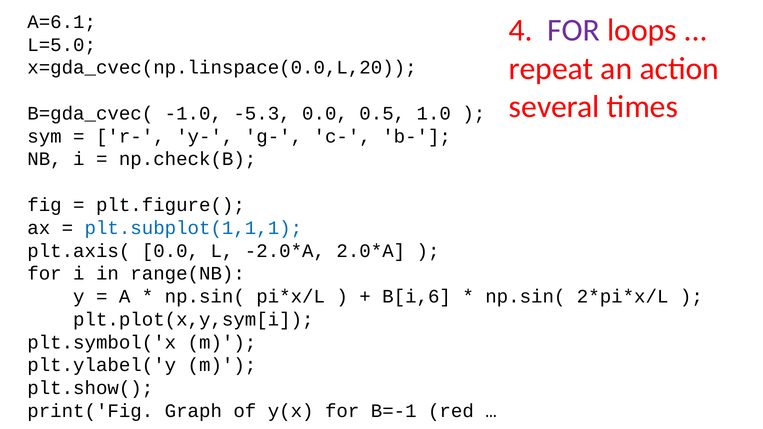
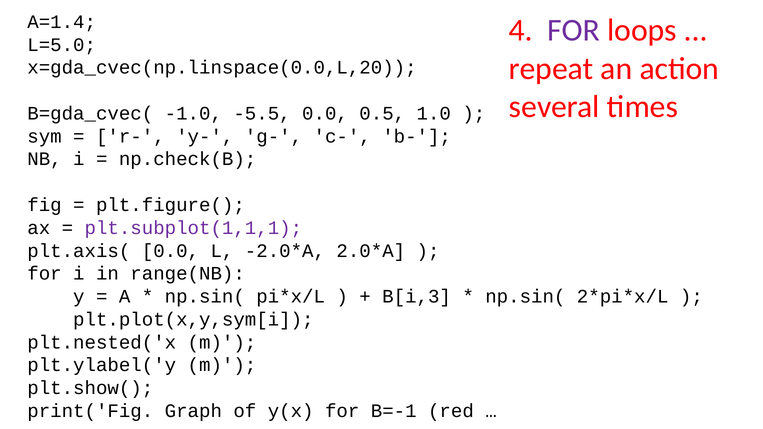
A=6.1: A=6.1 -> A=1.4 (62, 22)
-5.3: -5.3 -> -5.5 (262, 113)
plt.subplot(1,1,1 colour: blue -> purple (193, 228)
B[i,6: B[i,6 -> B[i,3 (417, 297)
plt.symbol('x: plt.symbol('x -> plt.nested('x (102, 342)
